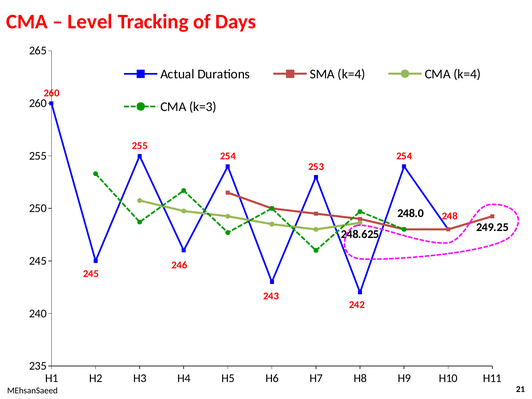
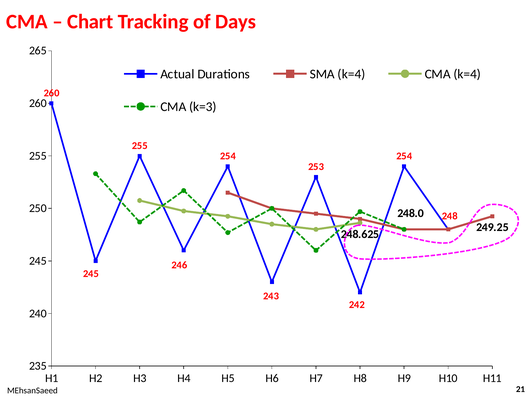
Level: Level -> Chart (90, 22)
